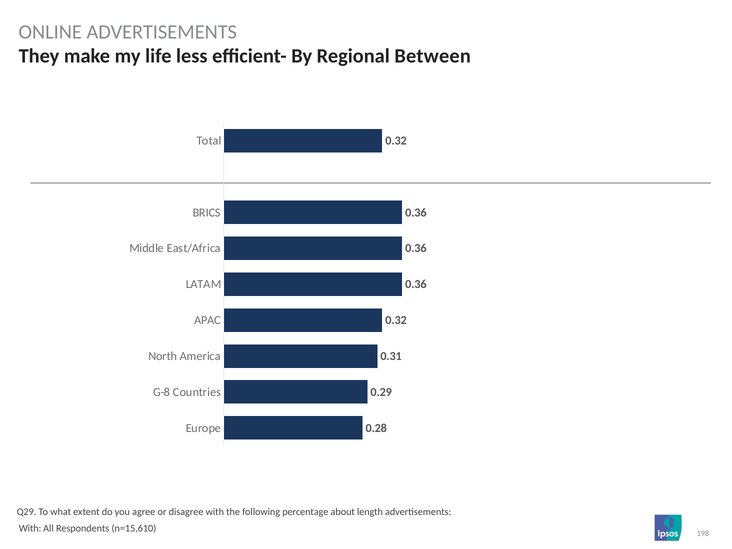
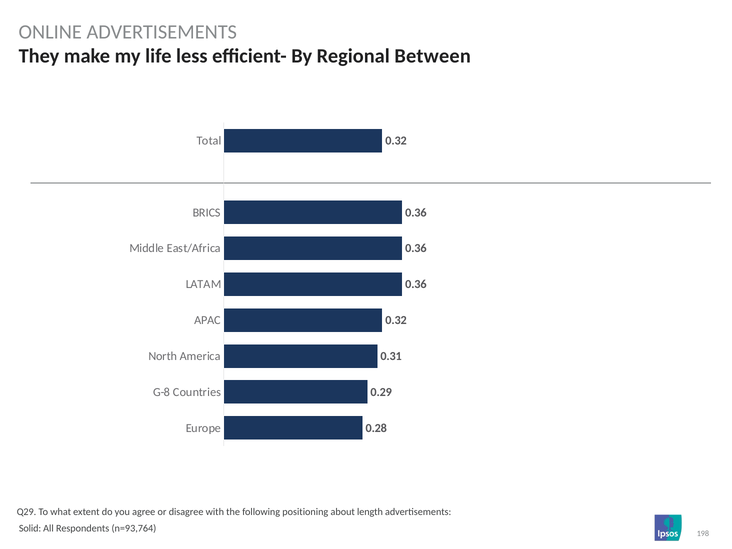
percentage: percentage -> positioning (305, 512)
With: With -> Solid (30, 528)
n=15,610: n=15,610 -> n=93,764 (134, 528)
